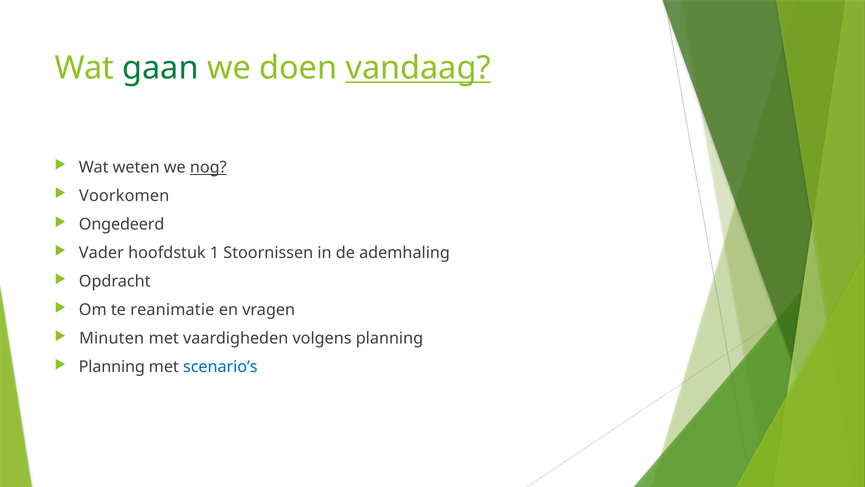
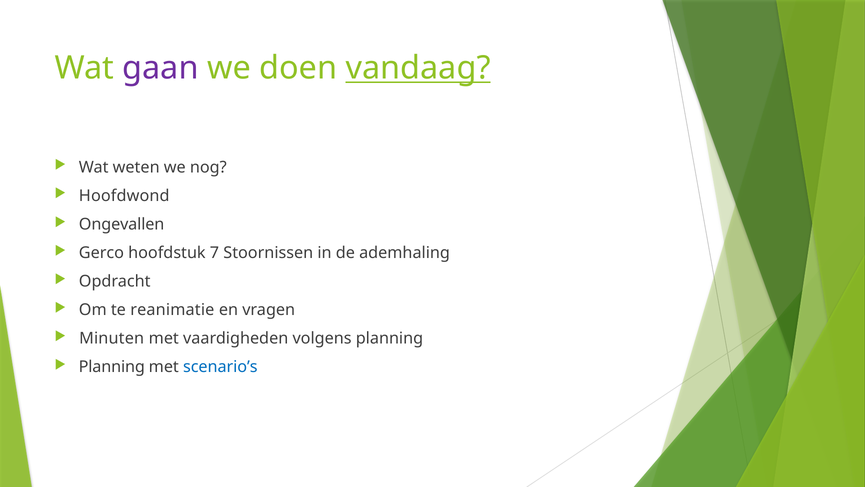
gaan colour: green -> purple (161, 68)
nog underline: present -> none (208, 167)
Voorkomen: Voorkomen -> Hoofdwond (124, 196)
Ongedeerd: Ongedeerd -> Ongevallen (122, 224)
Vader: Vader -> Gerco (101, 253)
1: 1 -> 7 (214, 253)
